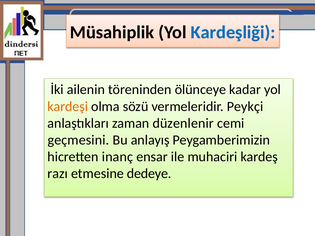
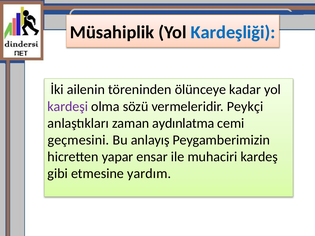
kardeşi colour: orange -> purple (68, 107)
düzenlenir: düzenlenir -> aydınlatma (183, 123)
inanç: inanç -> yapar (118, 157)
razı: razı -> gibi (58, 174)
dedeye: dedeye -> yardım (149, 174)
